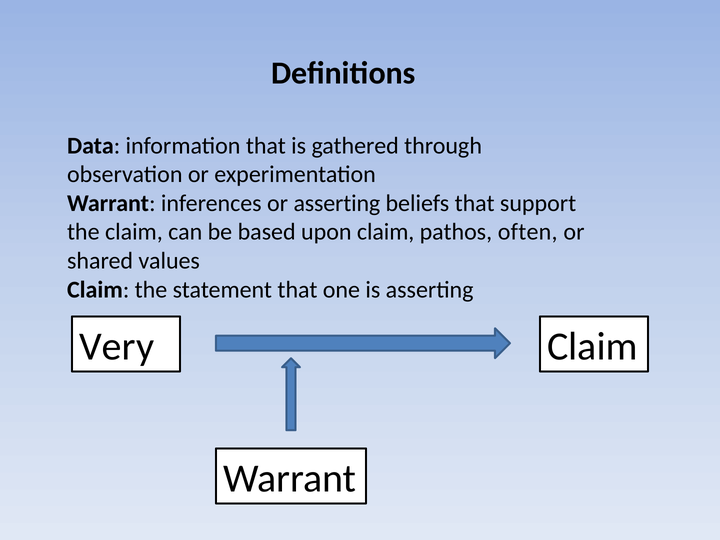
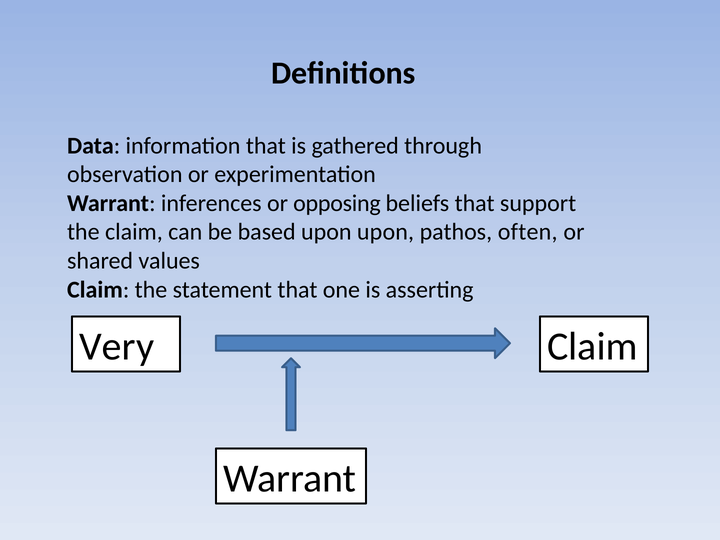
or asserting: asserting -> opposing (337, 203)
upon claim: claim -> upon (386, 232)
